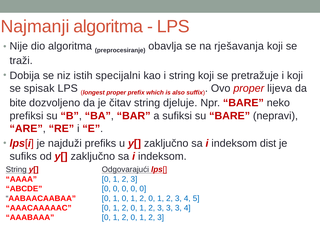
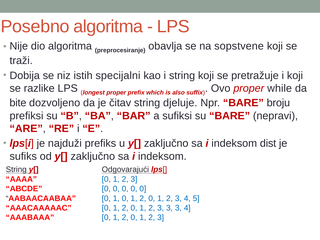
Najmanji: Najmanji -> Posebno (35, 27)
rješavanja: rješavanja -> sopstvene (239, 46)
spisak: spisak -> razlike (39, 88)
lijeva: lijeva -> while (280, 88)
neko: neko -> broju (278, 103)
